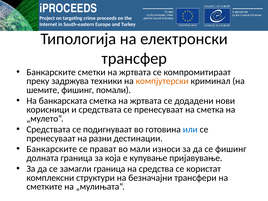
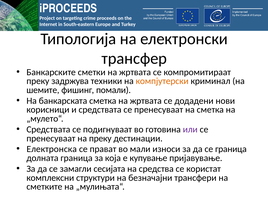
или colour: blue -> purple (190, 129)
на разни: разни -> преку (100, 138)
Банкарските: Банкарските -> Електронска (52, 149)
се фишинг: фишинг -> граница (231, 149)
замагли граница: граница -> сесијата (109, 169)
